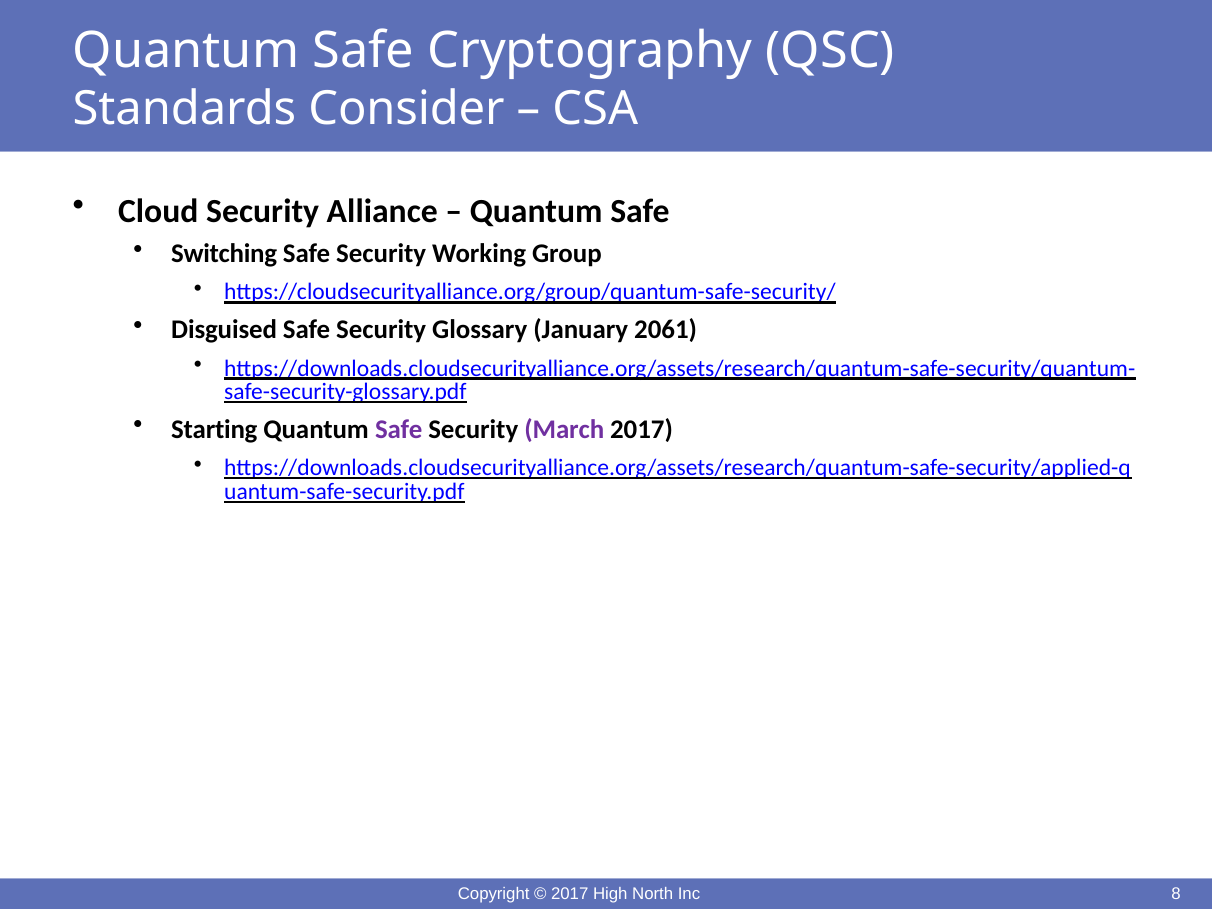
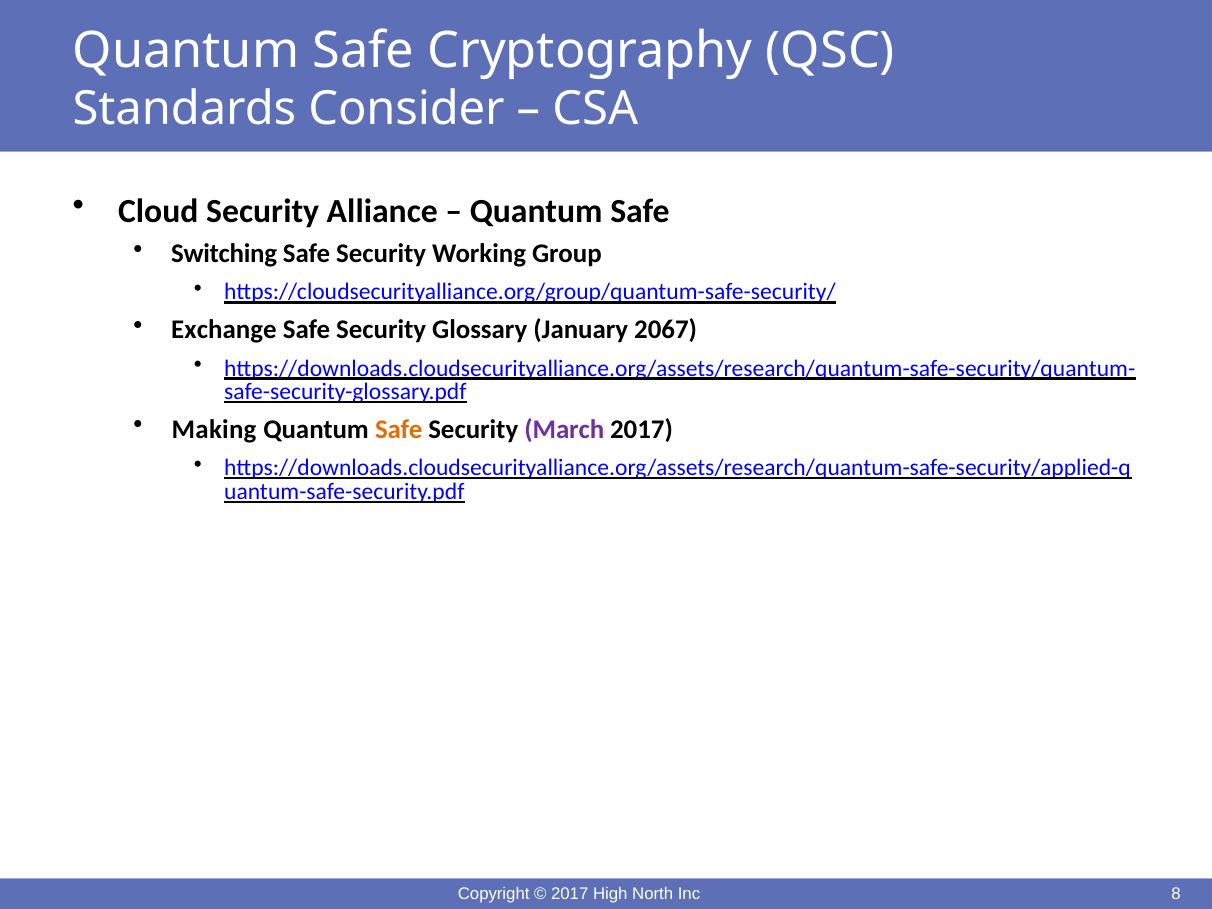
Disguised: Disguised -> Exchange (224, 330)
2061: 2061 -> 2067 (666, 330)
Starting: Starting -> Making (214, 429)
Safe colour: purple -> orange (399, 429)
